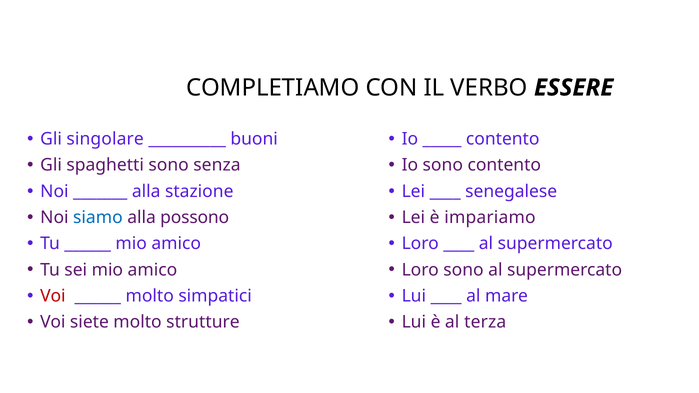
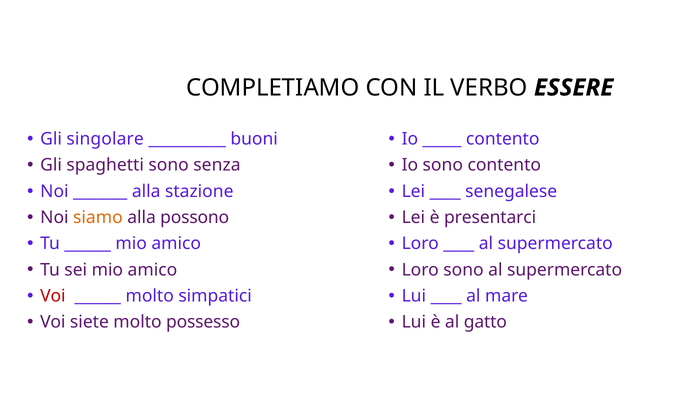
siamo colour: blue -> orange (98, 218)
impariamo: impariamo -> presentarci (490, 218)
terza: terza -> gatto (485, 322)
strutture: strutture -> possesso (203, 322)
